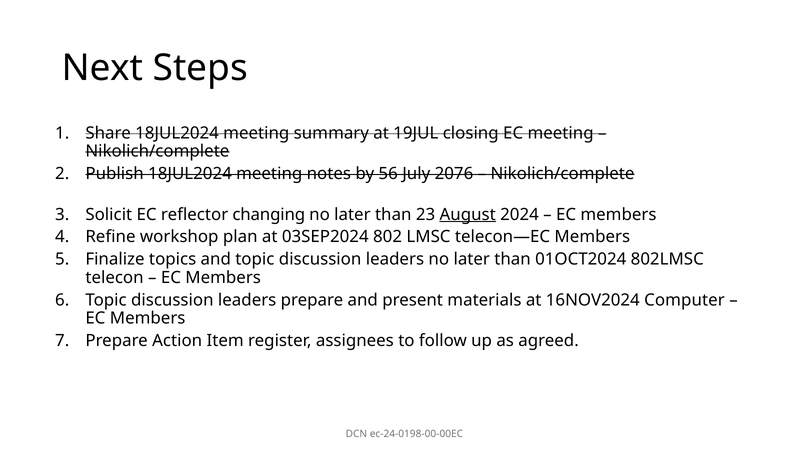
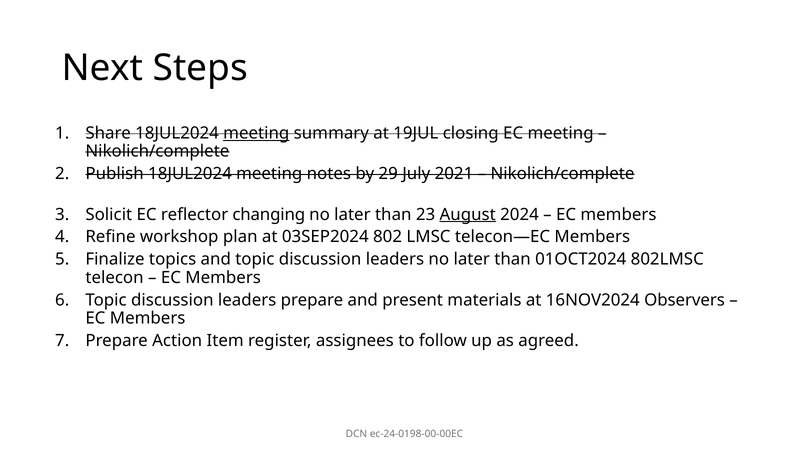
meeting underline: none -> present (256, 133)
56: 56 -> 29 (388, 174)
2076: 2076 -> 2021 (454, 174)
Computer: Computer -> Observers (685, 300)
